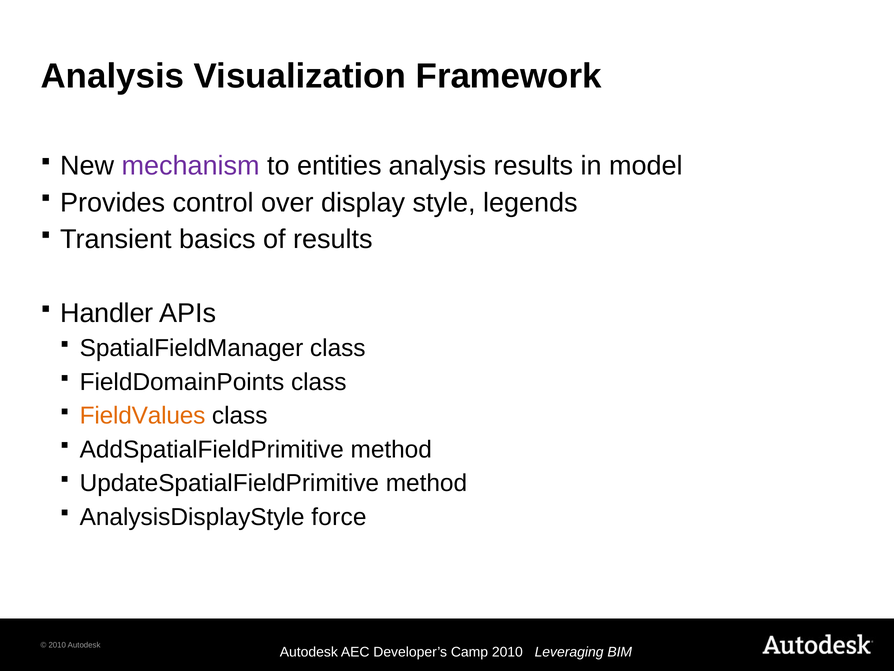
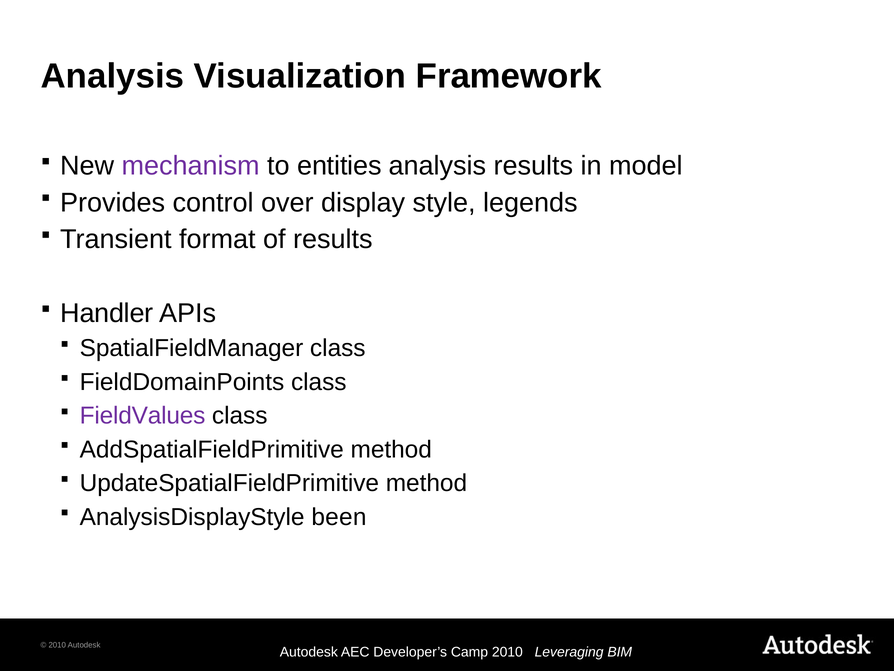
basics: basics -> format (217, 239)
FieldValues colour: orange -> purple (143, 415)
force: force -> been (339, 516)
